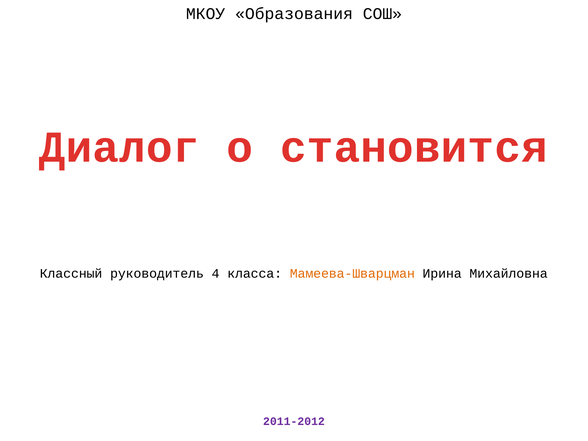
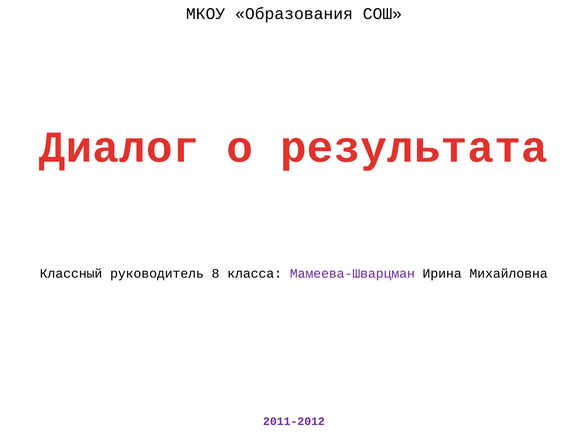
становится: становится -> результата (414, 147)
4: 4 -> 8 (216, 274)
Мамеева-Шварцман colour: orange -> purple (352, 274)
